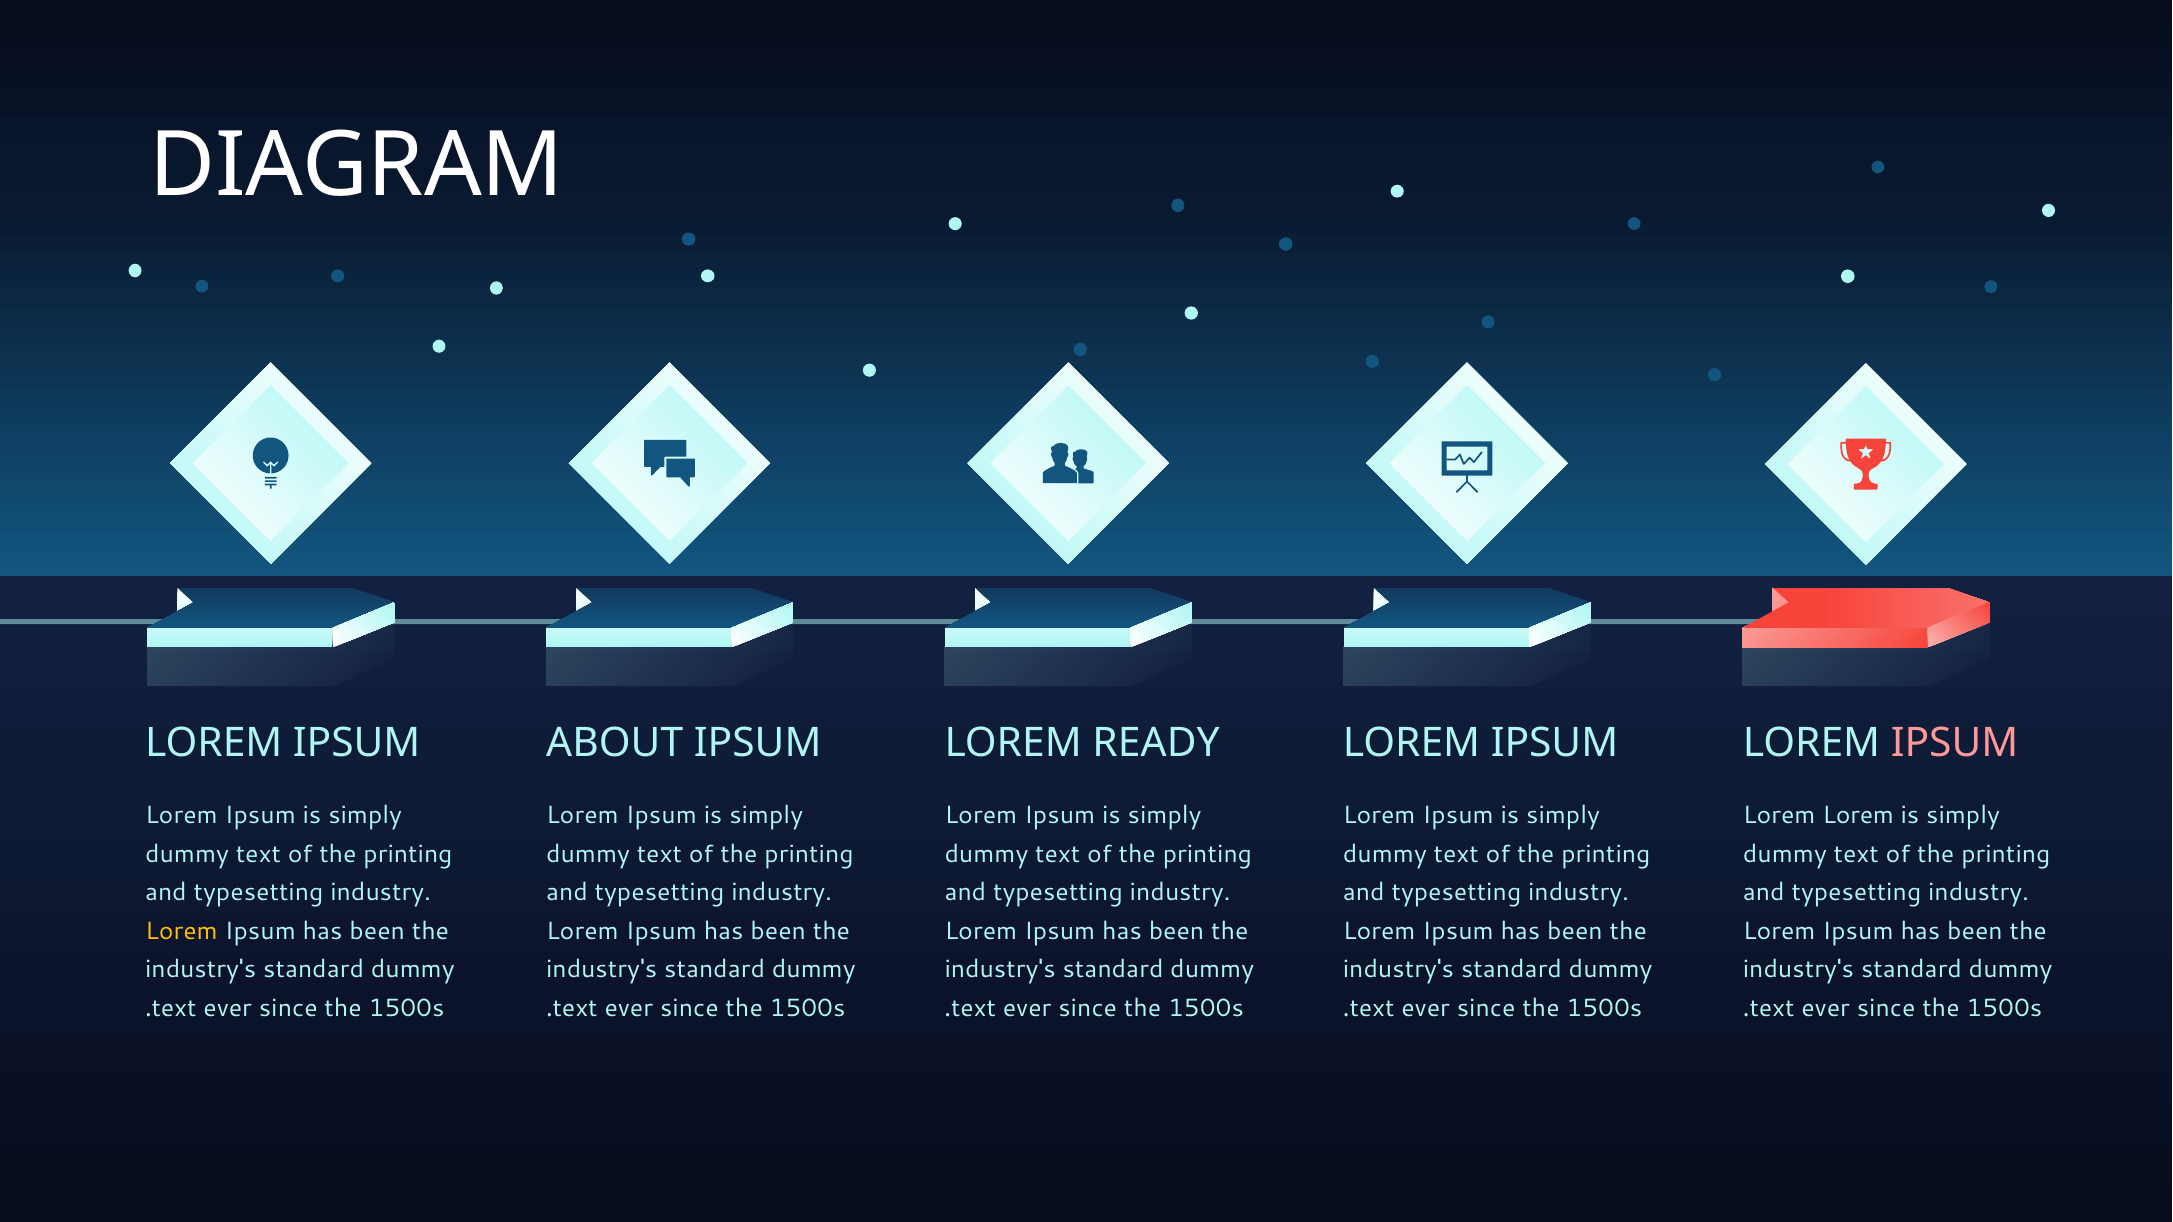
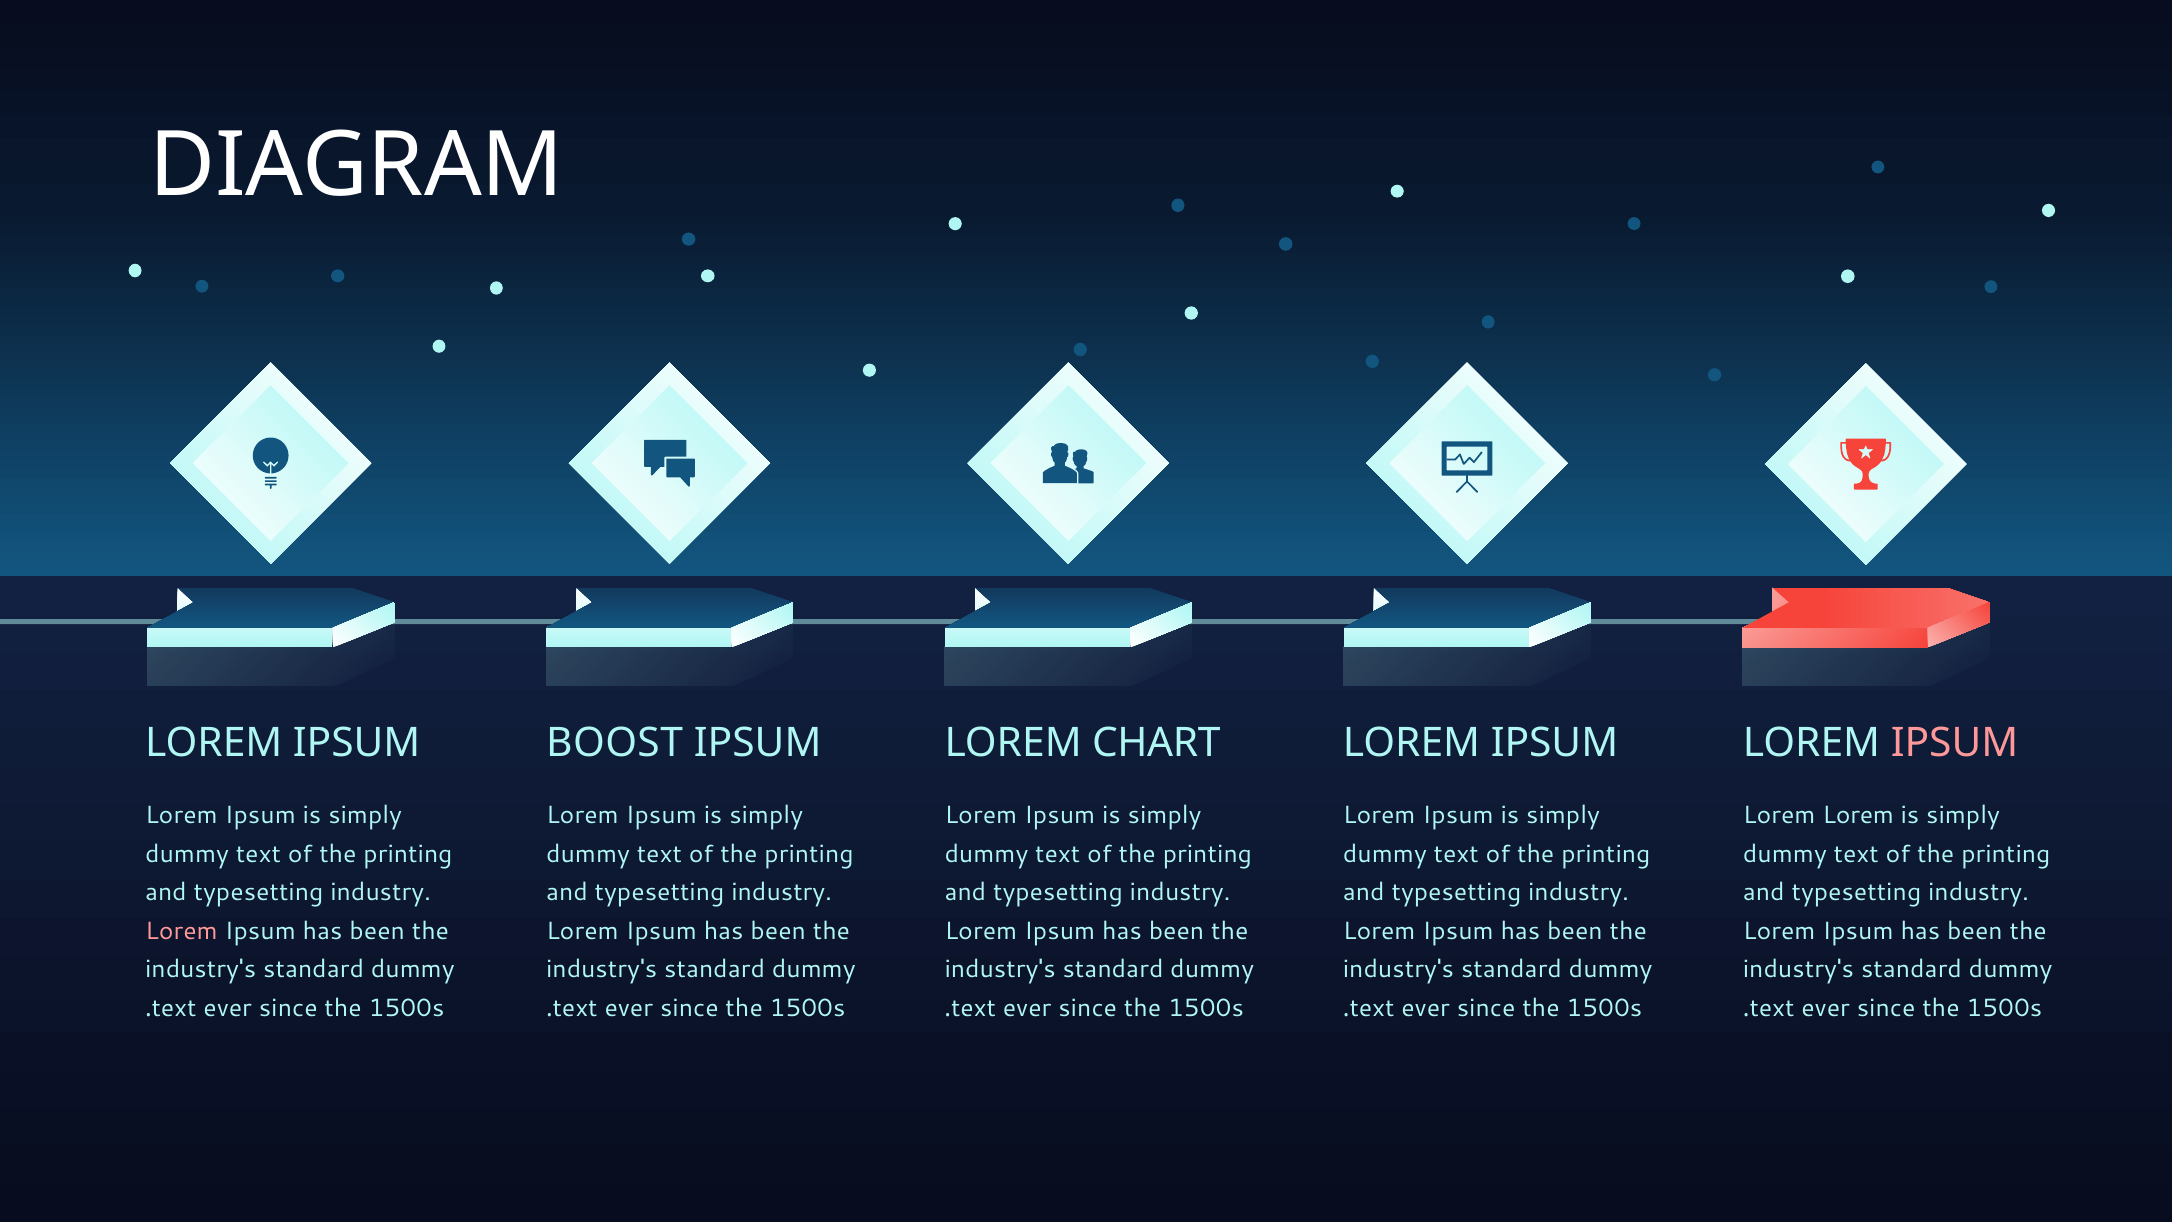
ABOUT: ABOUT -> BOOST (615, 743)
READY: READY -> CHART (1156, 743)
Lorem colour: yellow -> pink (181, 931)
